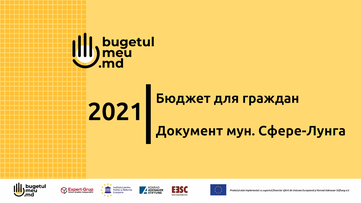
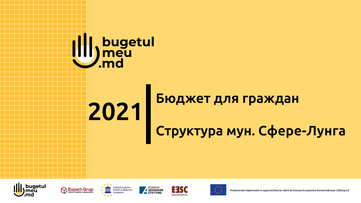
Документ: Документ -> Структура (189, 131)
